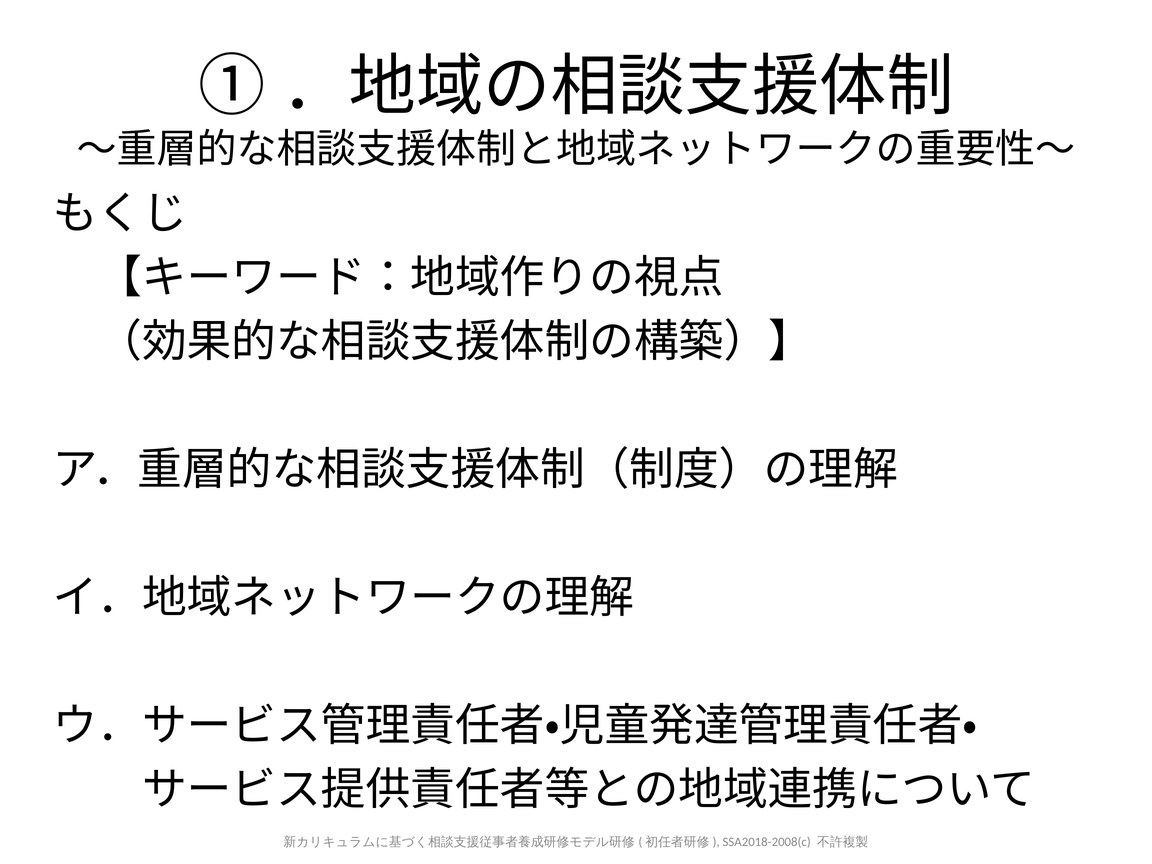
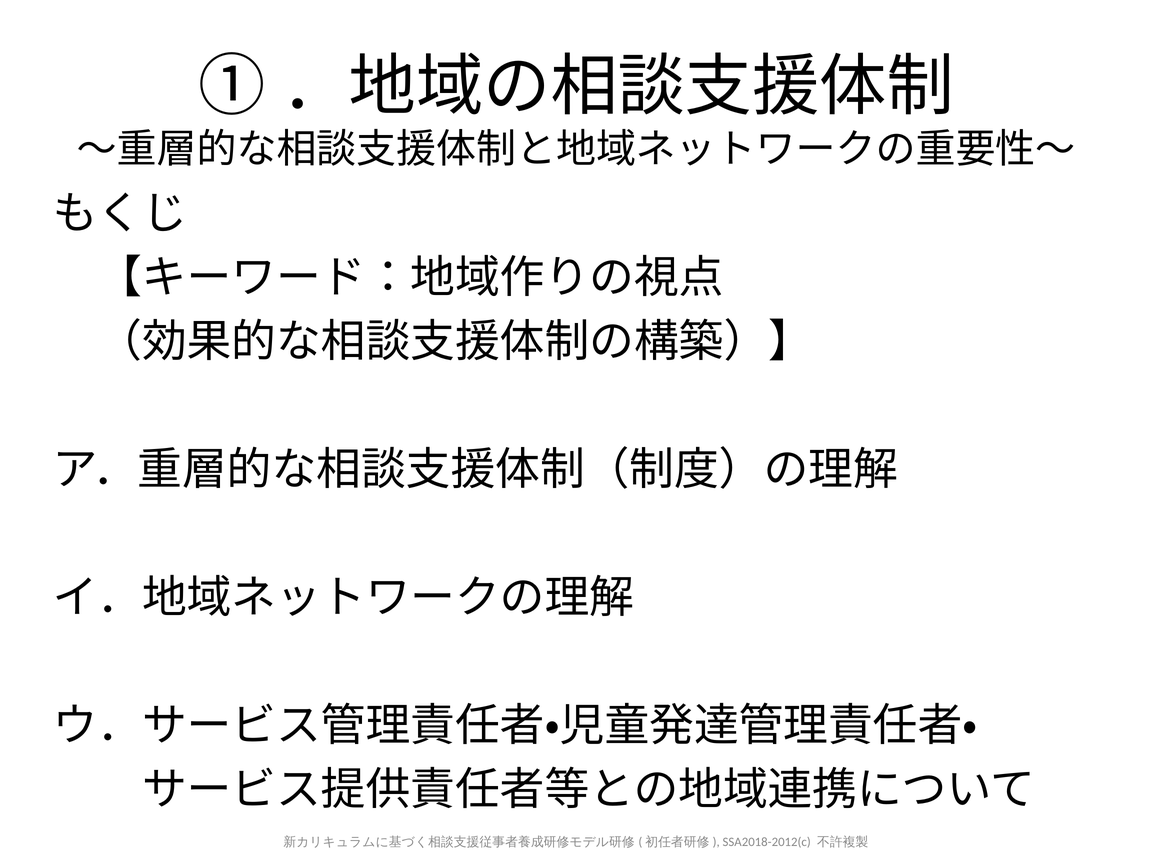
SSA2018-2008(c: SSA2018-2008(c -> SSA2018-2012(c (767, 842)
